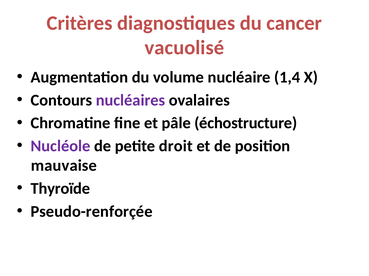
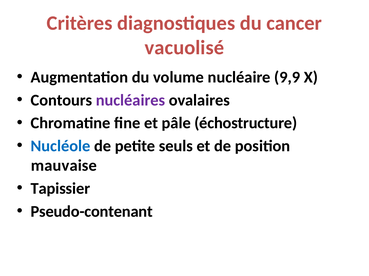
1,4: 1,4 -> 9,9 (287, 77)
Nucléole colour: purple -> blue (61, 146)
droit: droit -> seuls (176, 146)
Thyroïde: Thyroïde -> Tapissier (60, 189)
Pseudo-renforçée: Pseudo-renforçée -> Pseudo-contenant (92, 212)
